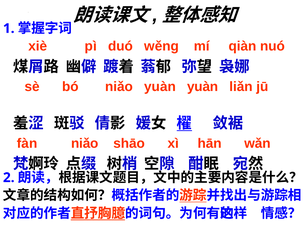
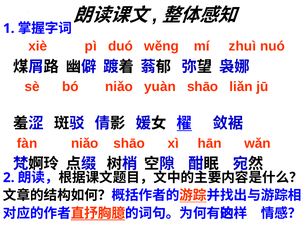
qiàn: qiàn -> zhuì (242, 46)
yuàn yuàn: yuàn -> shāo (203, 87)
